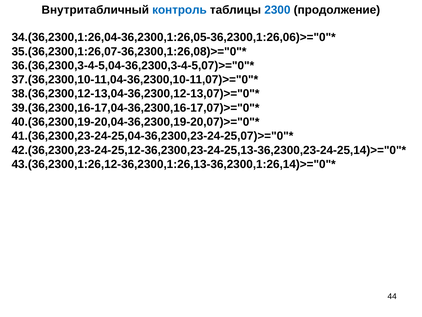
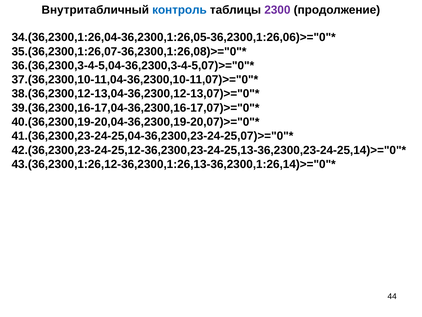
2300 colour: blue -> purple (277, 10)
